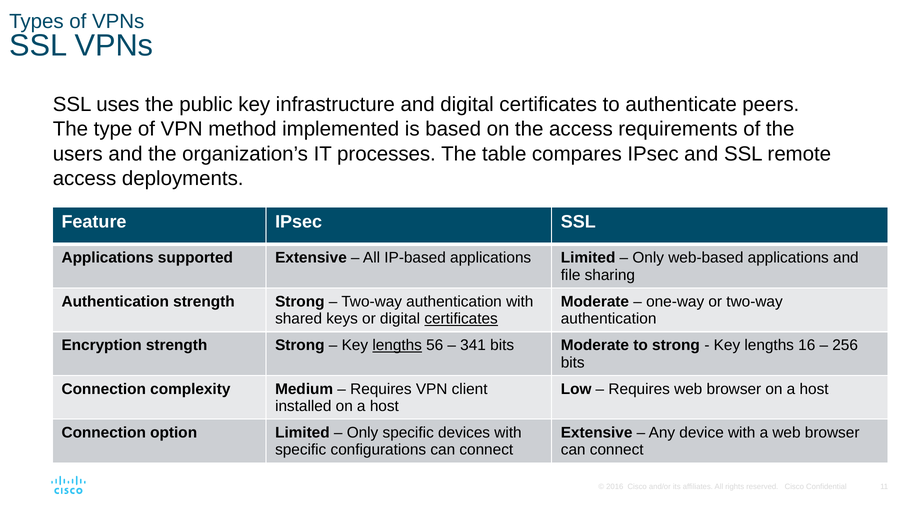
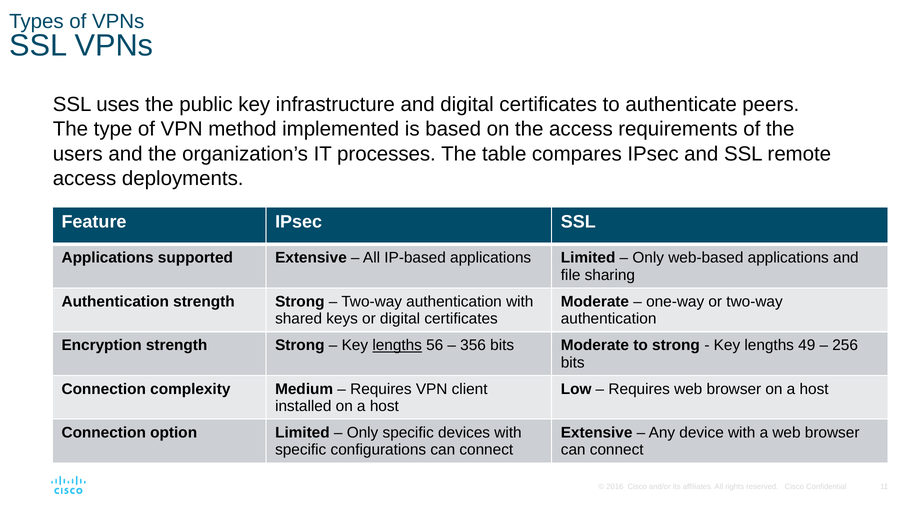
certificates underline: present -> none (461, 319)
341: 341 -> 356 (473, 345)
16: 16 -> 49 (807, 345)
